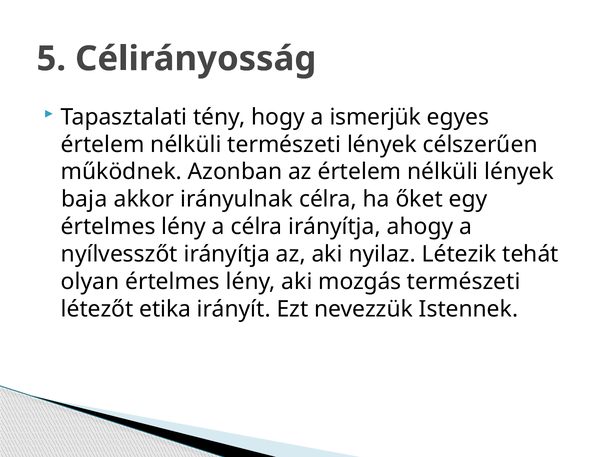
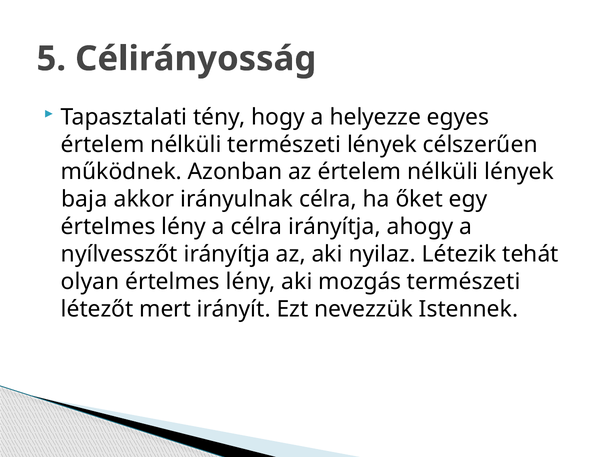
ismerjük: ismerjük -> helyezze (375, 117)
etika: etika -> mert (165, 309)
